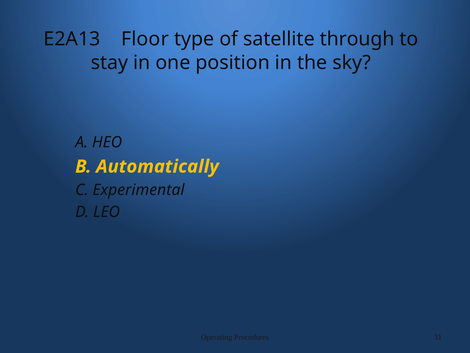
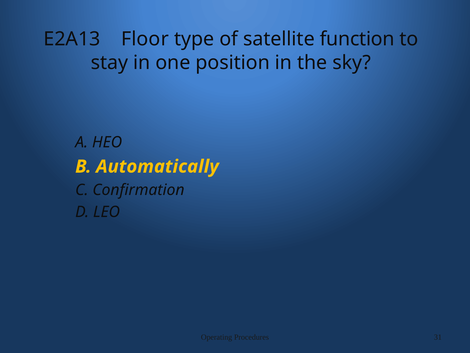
through: through -> function (357, 39)
Experimental: Experimental -> Confirmation (138, 190)
